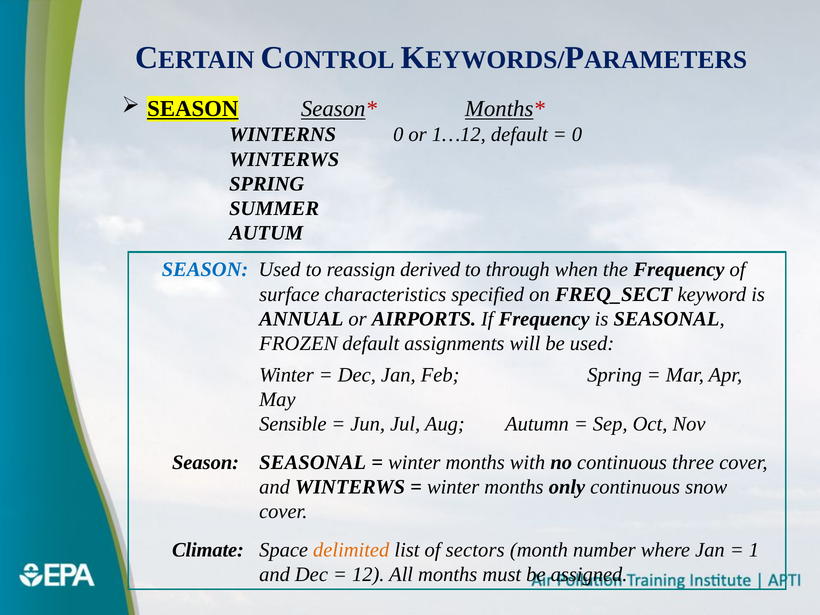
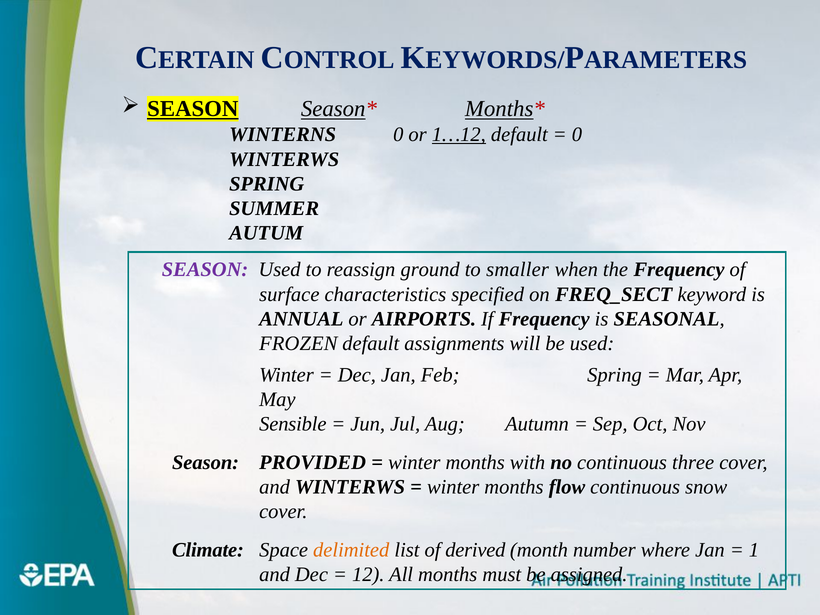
1…12 underline: none -> present (459, 135)
SEASON colour: blue -> purple (205, 270)
derived: derived -> ground (430, 270)
through: through -> smaller (518, 270)
Season SEASONAL: SEASONAL -> PROVIDED (313, 462)
only: only -> flow (567, 487)
sectors: sectors -> derived (475, 550)
